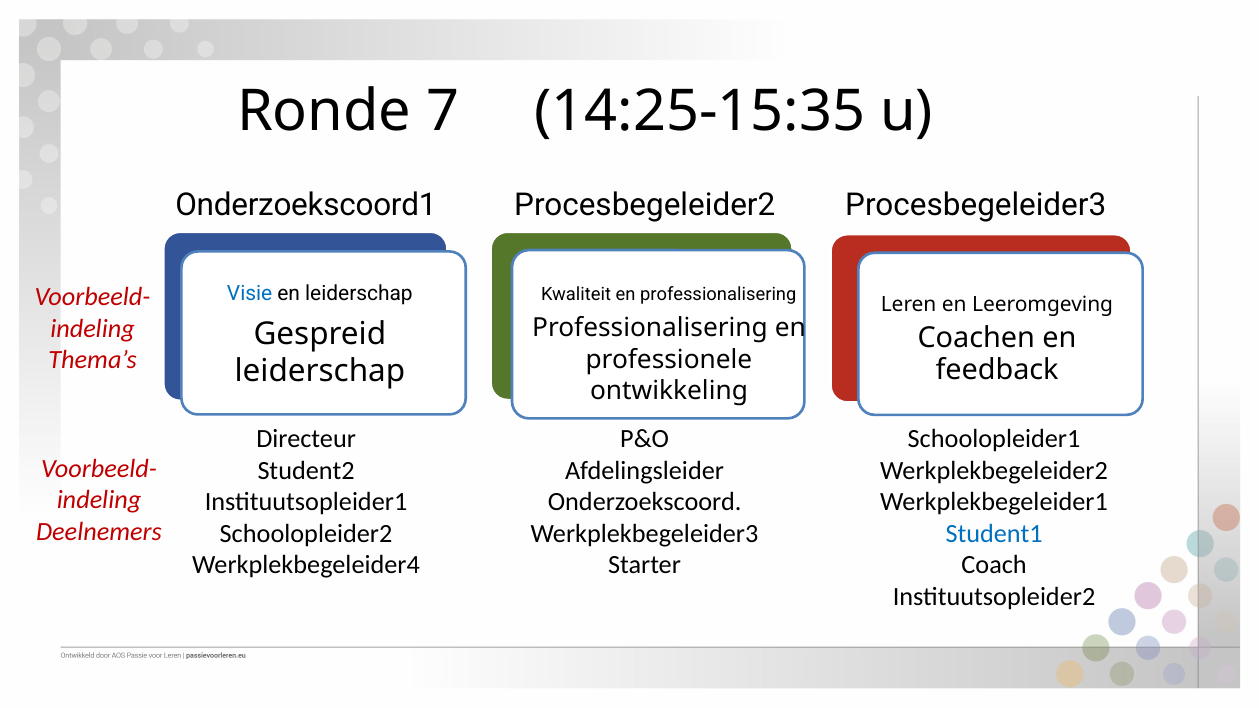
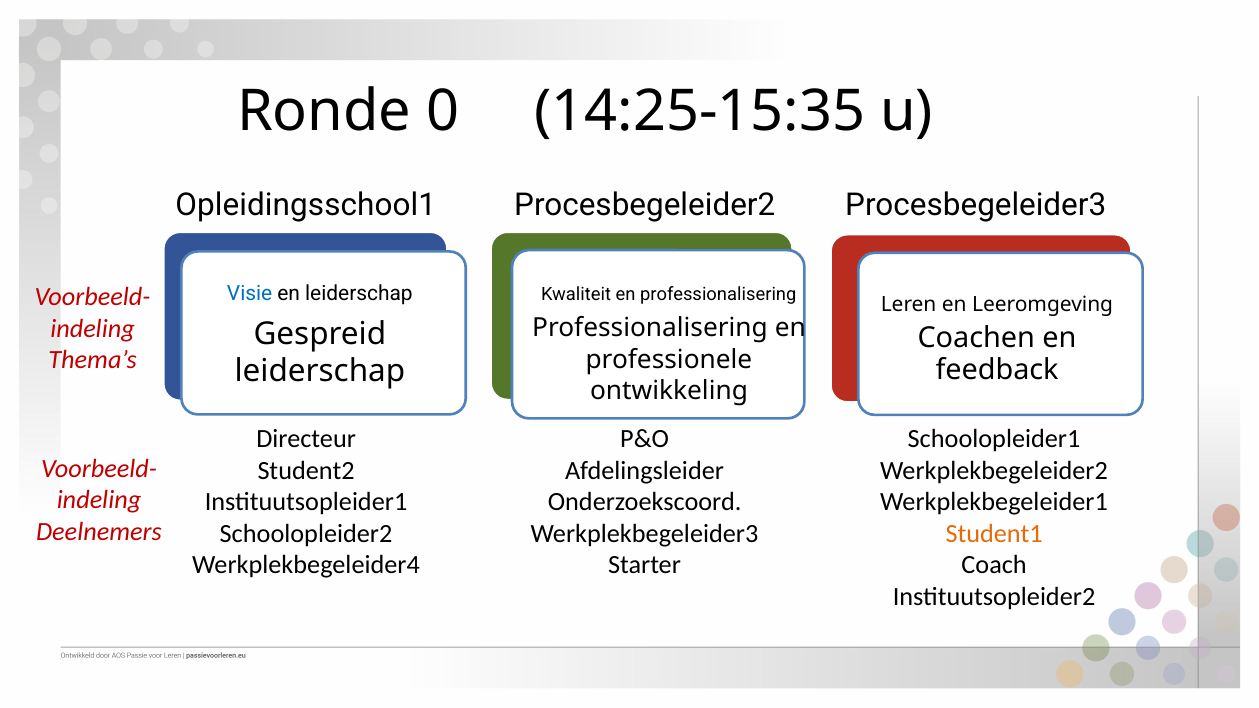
7: 7 -> 0 (443, 111)
Onderzoekscoord1: Onderzoekscoord1 -> Opleidingsschool1 (306, 205)
Student1 colour: blue -> orange (994, 534)
